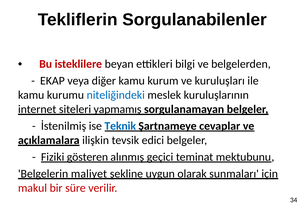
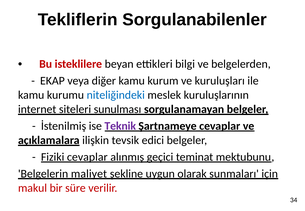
yapmamış: yapmamış -> sunulması (118, 109)
Teknik colour: blue -> purple (120, 126)
Fiziki gösteren: gösteren -> cevaplar (87, 157)
